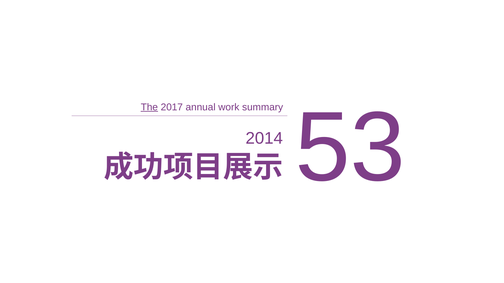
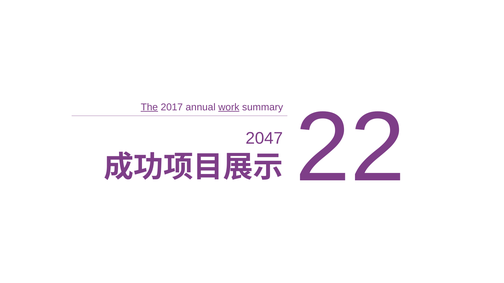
work underline: none -> present (229, 107)
53: 53 -> 22 (350, 148)
2014: 2014 -> 2047 (264, 139)
